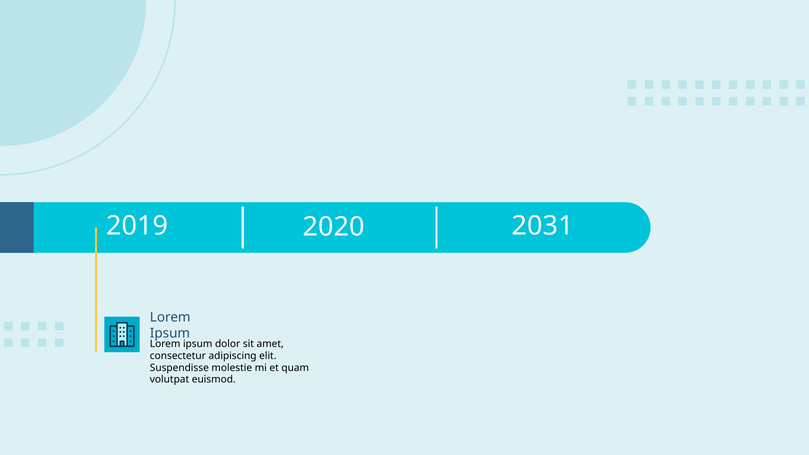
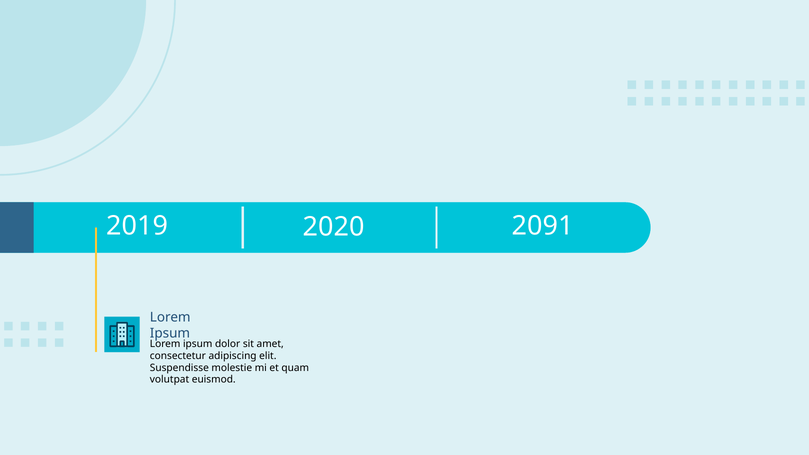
2031: 2031 -> 2091 (543, 226)
